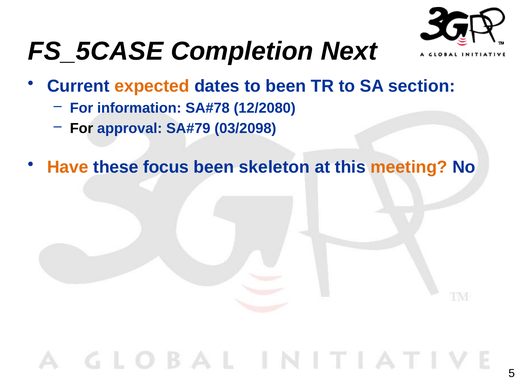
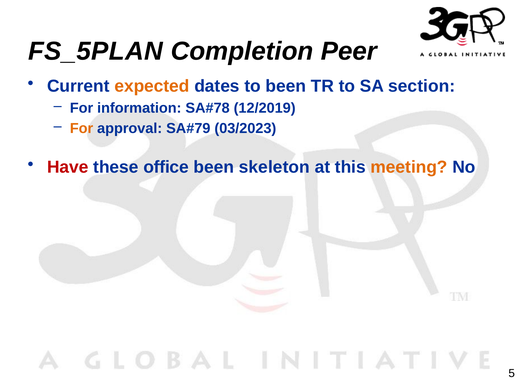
FS_5CASE: FS_5CASE -> FS_5PLAN (96, 51)
Next: Next -> Peer (349, 51)
12/2080: 12/2080 -> 12/2019 (265, 108)
For colour: black -> orange (82, 128)
03/2098: 03/2098 -> 03/2023 (245, 128)
Have colour: orange -> red (68, 167)
focus: focus -> office (166, 167)
